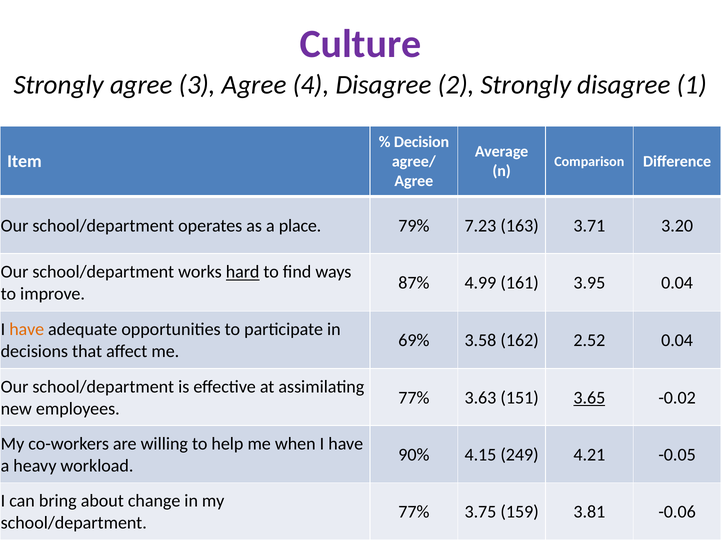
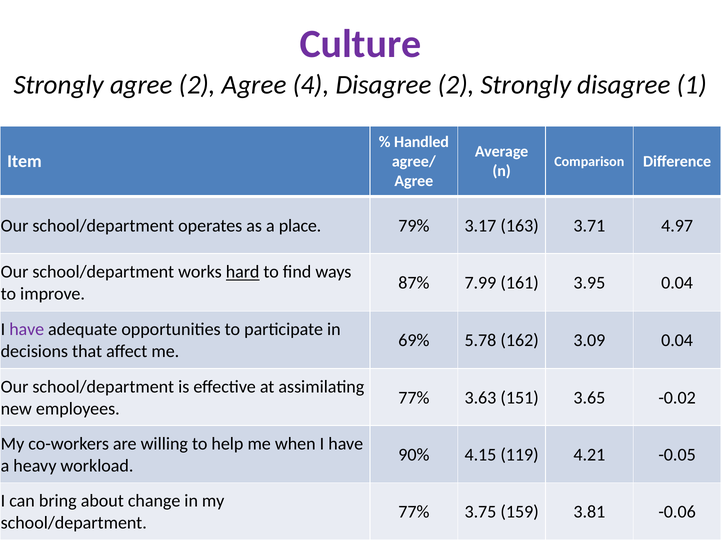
agree 3: 3 -> 2 (197, 85)
Decision: Decision -> Handled (422, 142)
7.23: 7.23 -> 3.17 (480, 226)
3.20: 3.20 -> 4.97 (677, 226)
4.99: 4.99 -> 7.99 (480, 283)
have colour: orange -> purple (27, 330)
3.58: 3.58 -> 5.78 (480, 341)
2.52: 2.52 -> 3.09 (589, 341)
3.65 underline: present -> none (589, 398)
249: 249 -> 119 (520, 455)
